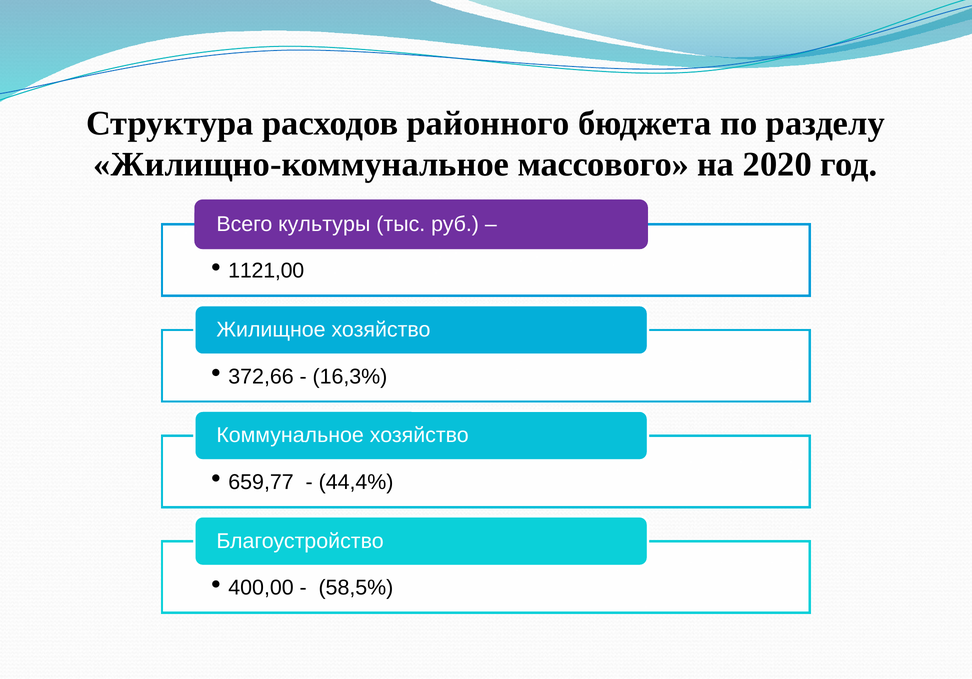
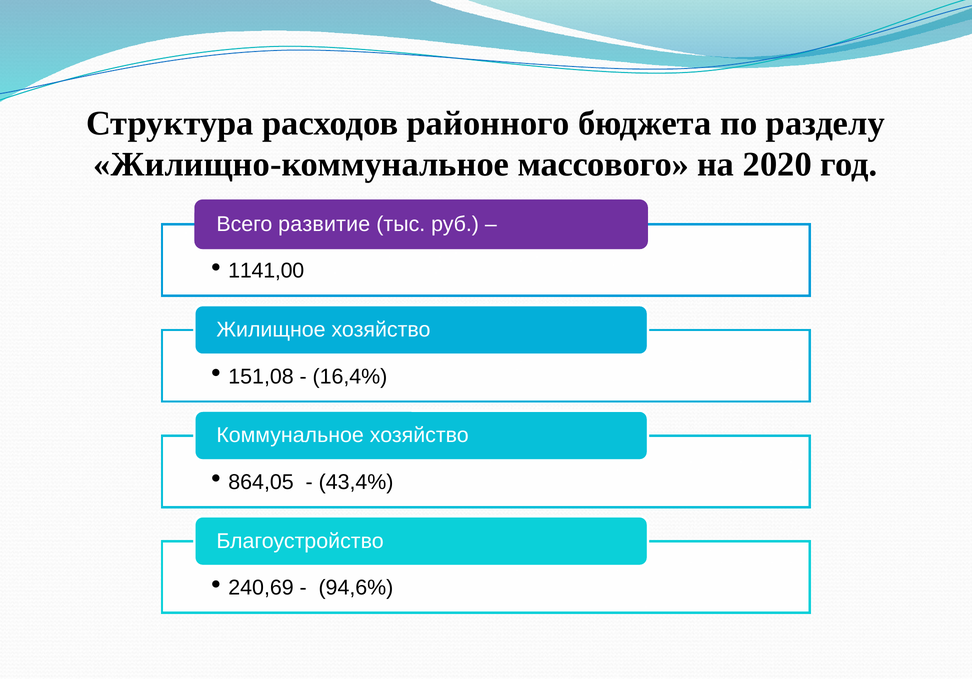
культуры: культуры -> развитие (324, 224)
1121,00: 1121,00 -> 1141,00 (266, 271)
372,66: 372,66 -> 151,08 (261, 376)
16,3%: 16,3% -> 16,4% (350, 376)
659,77: 659,77 -> 864,05 (261, 482)
44,4%: 44,4% -> 43,4% (356, 482)
400,00: 400,00 -> 240,69 (261, 588)
58,5%: 58,5% -> 94,6% (356, 588)
